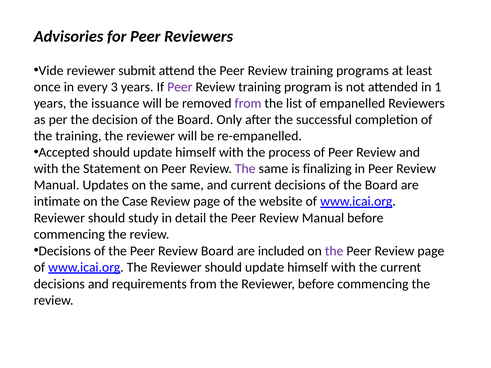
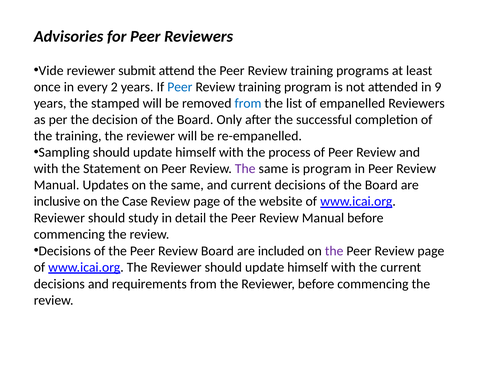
3: 3 -> 2 (114, 87)
Peer colour: purple -> blue (180, 87)
1: 1 -> 9 (438, 87)
issuance: issuance -> stamped (115, 103)
from colour: purple -> blue (248, 103)
Accepted: Accepted -> Sampling (64, 152)
is finalizing: finalizing -> program (327, 169)
intimate: intimate -> inclusive (57, 202)
